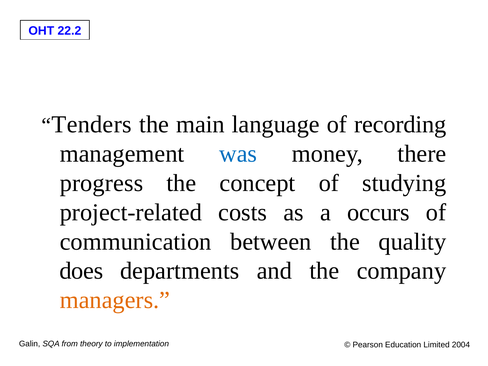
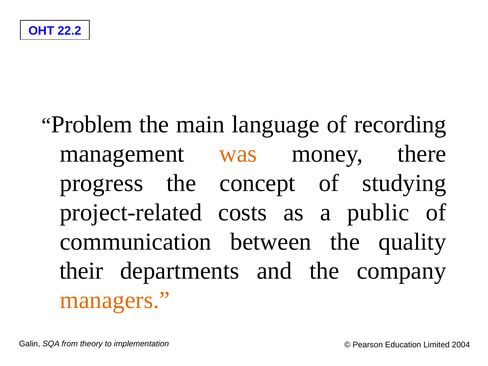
Tenders: Tenders -> Problem (92, 125)
was colour: blue -> orange (238, 154)
occurs: occurs -> public (378, 212)
does: does -> their (81, 271)
